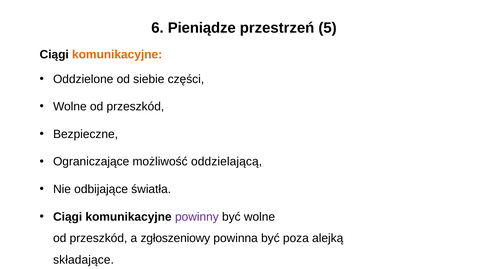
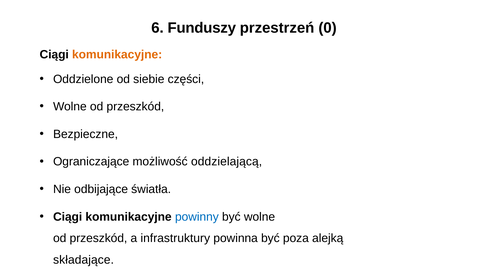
Pieniądze: Pieniądze -> Funduszy (202, 28)
5: 5 -> 0 (328, 28)
powinny colour: purple -> blue (197, 216)
zgłoszeniowy: zgłoszeniowy -> infrastruktury (175, 238)
